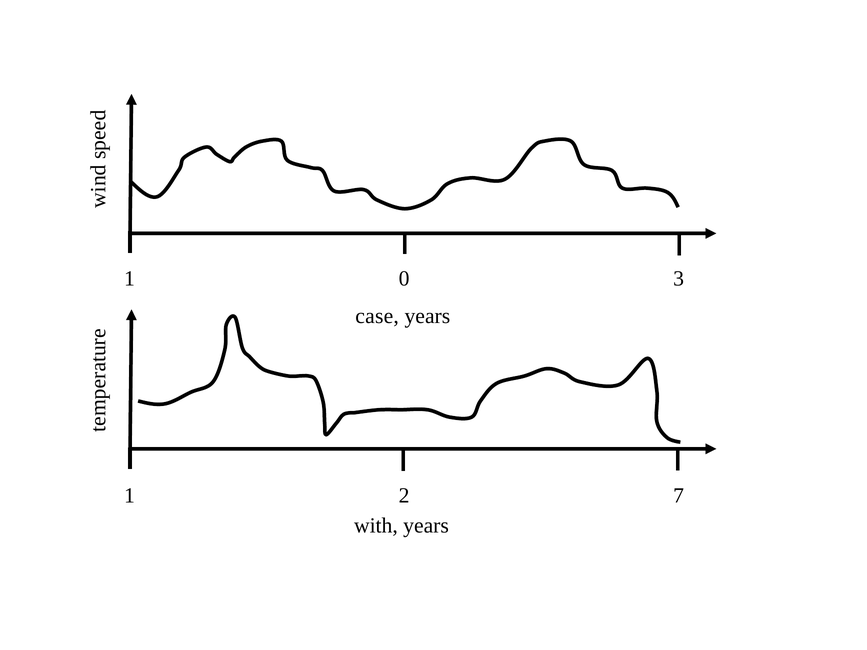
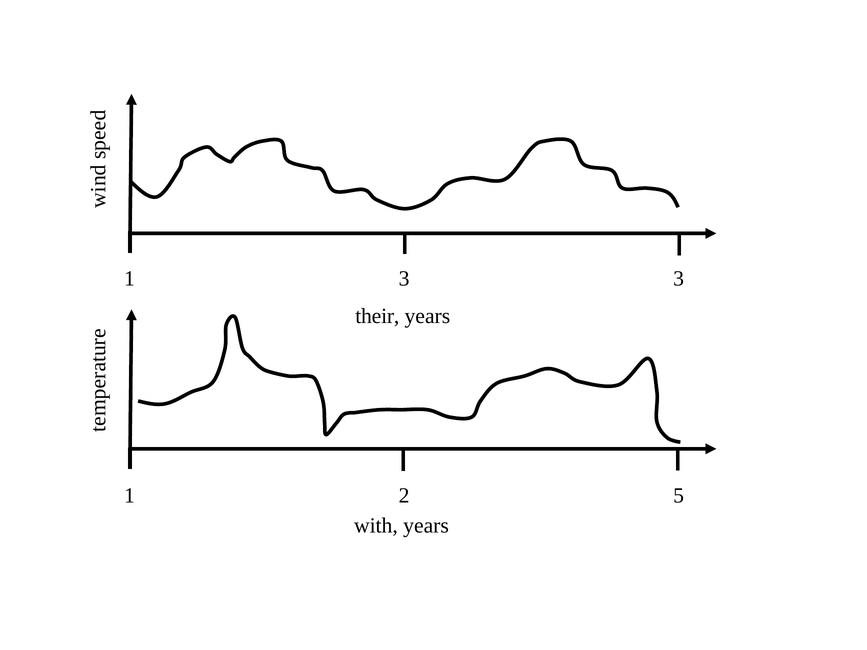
1 0: 0 -> 3 (404, 279)
case: case -> their (377, 316)
7: 7 -> 5 (679, 496)
